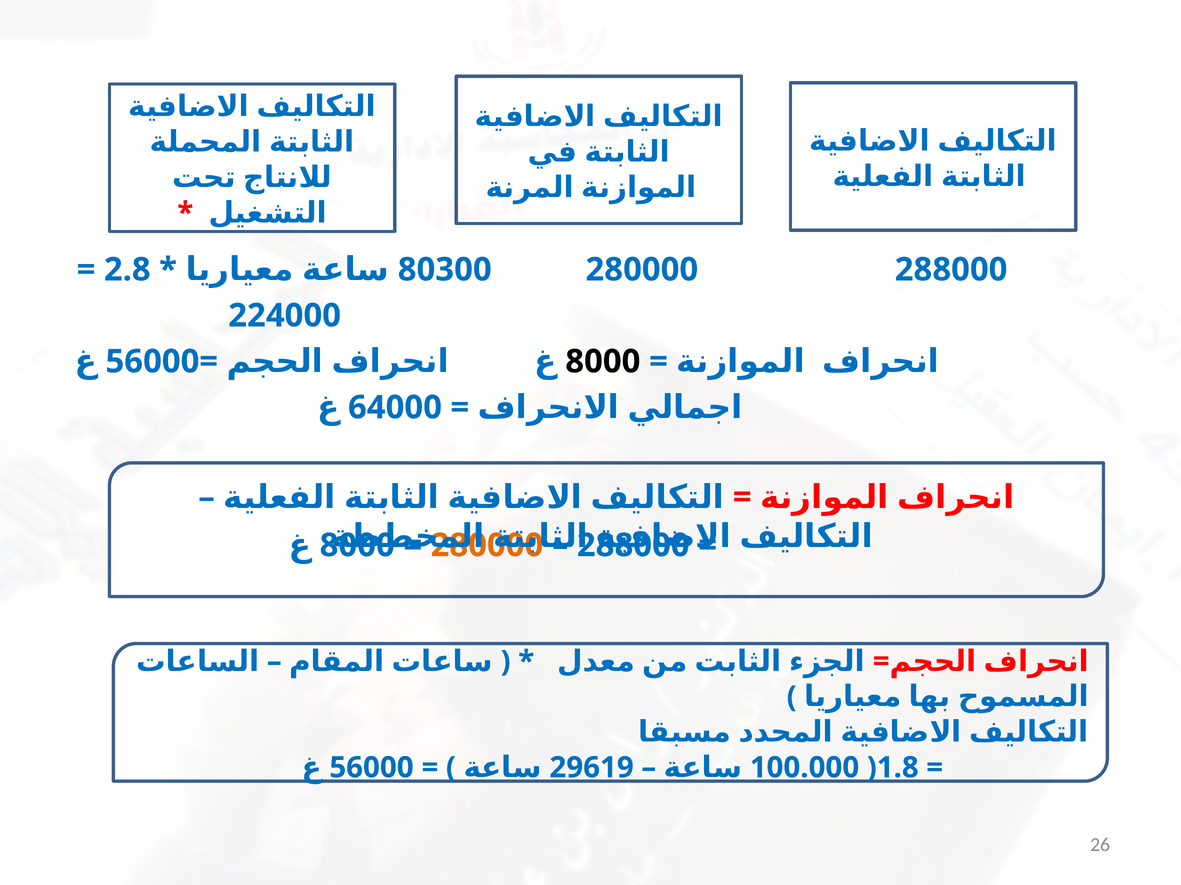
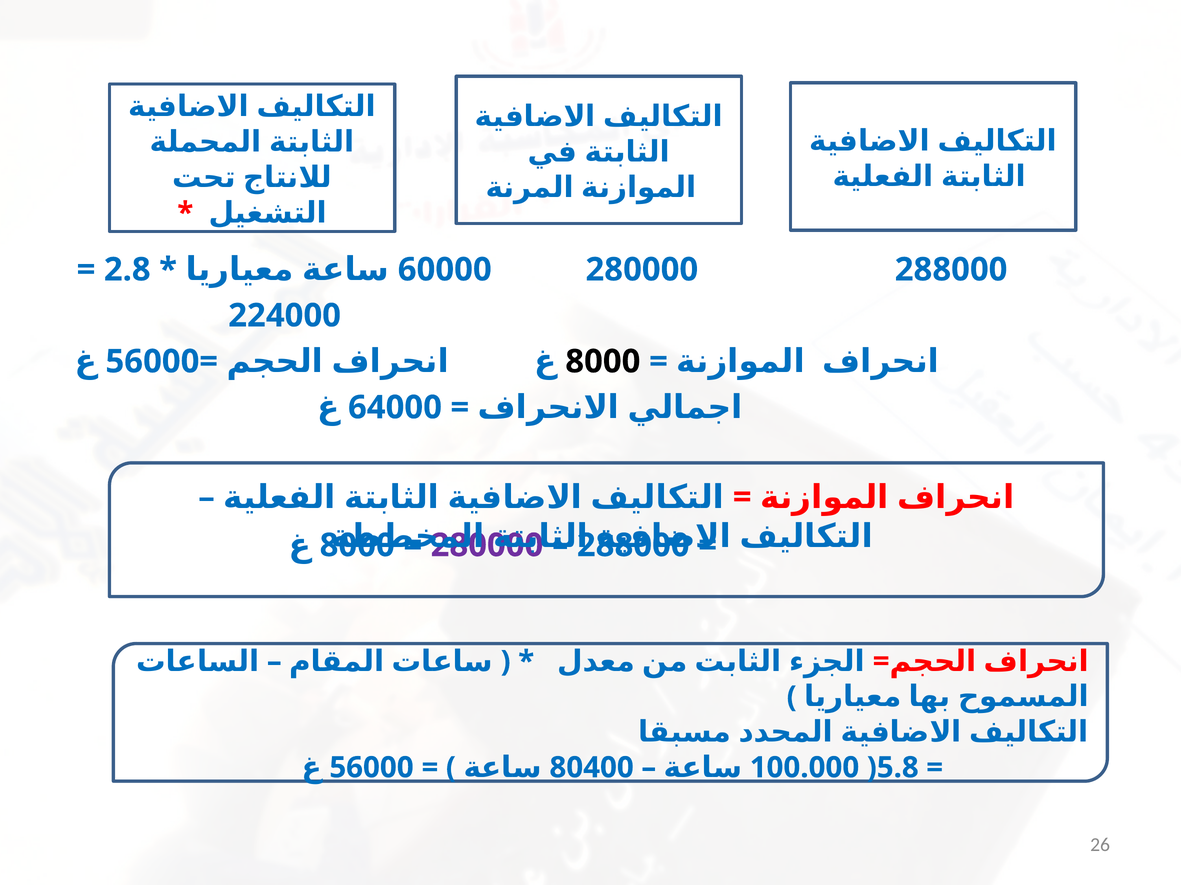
80300: 80300 -> 60000 (445, 270)
280000 colour: orange -> purple (487, 546)
29619: 29619 -> 80400 (592, 768)
1.8: 1.8 -> 5.8 (898, 768)
